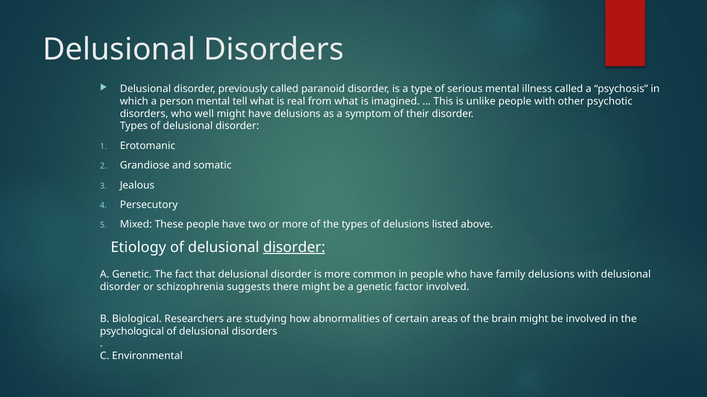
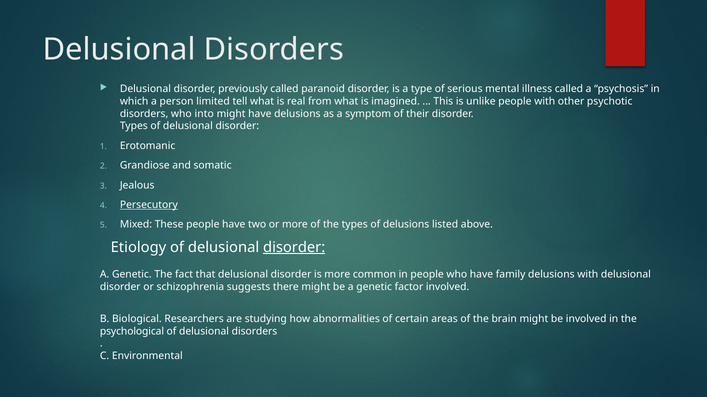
person mental: mental -> limited (213, 101)
well: well -> into (204, 114)
Persecutory underline: none -> present (149, 205)
